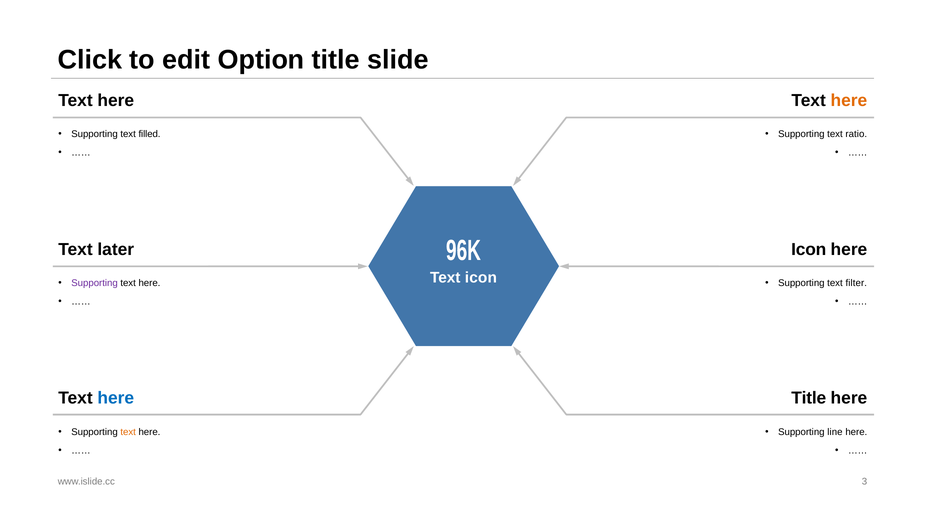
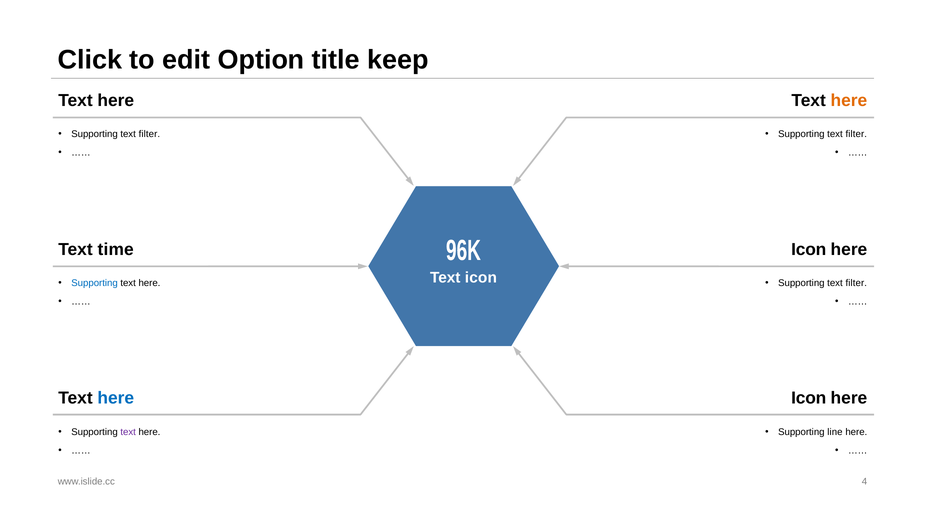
slide: slide -> keep (398, 60)
filled: filled -> filter (149, 134)
ratio: ratio -> filter (856, 134)
later: later -> time (116, 250)
Supporting colour: purple -> blue (95, 283)
Title: Title -> Icon (809, 398)
text colour: orange -> purple (128, 432)
3: 3 -> 4 (864, 482)
